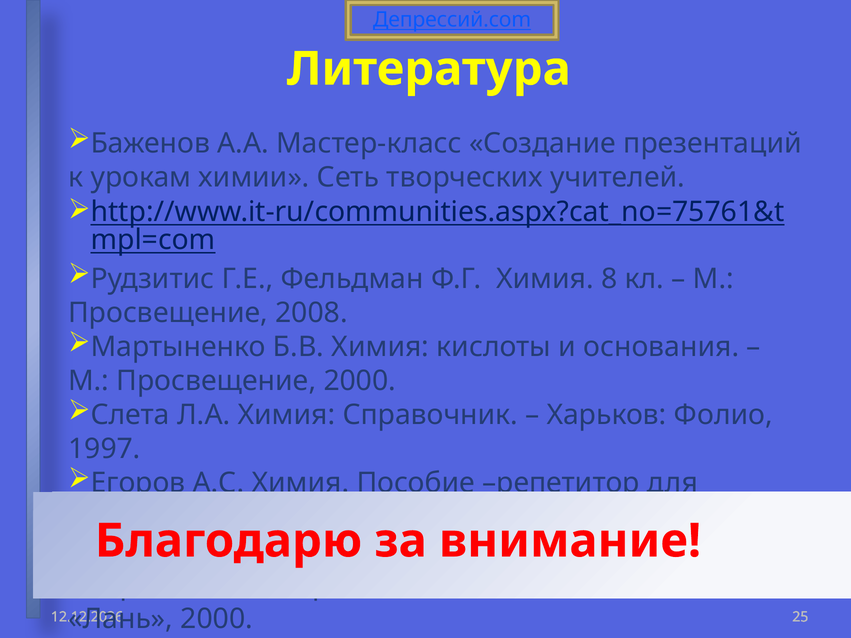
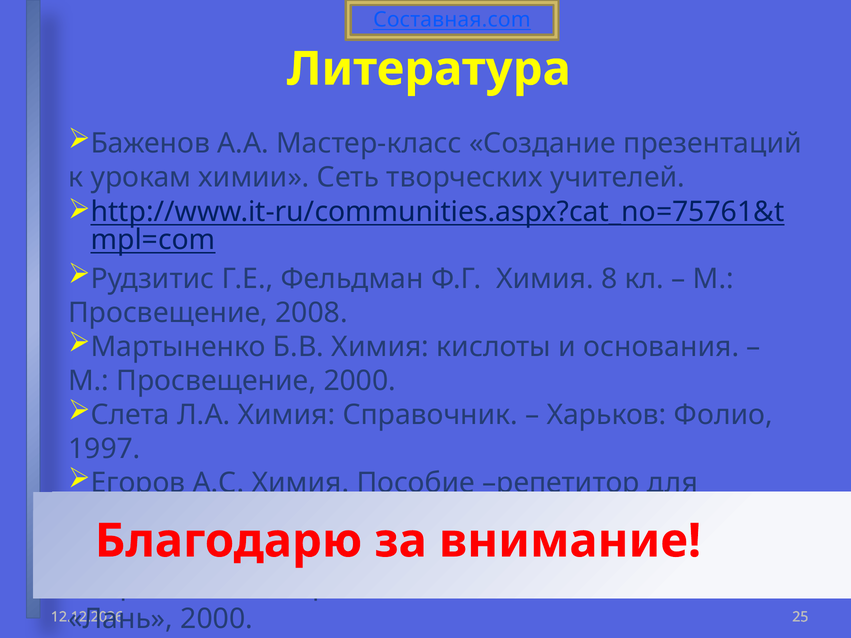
Депрессий.com: Депрессий.com -> Составная.com (452, 20)
